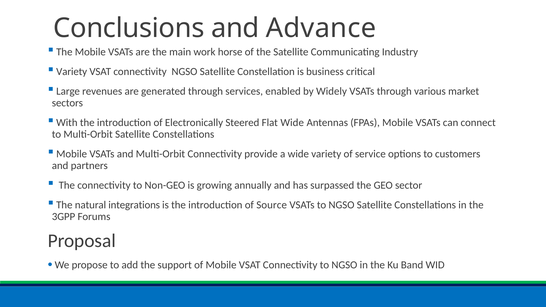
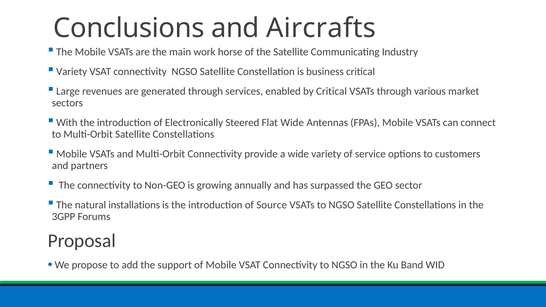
Advance: Advance -> Aircrafts (321, 28)
by Widely: Widely -> Critical (332, 91)
integrations: integrations -> installations (134, 205)
